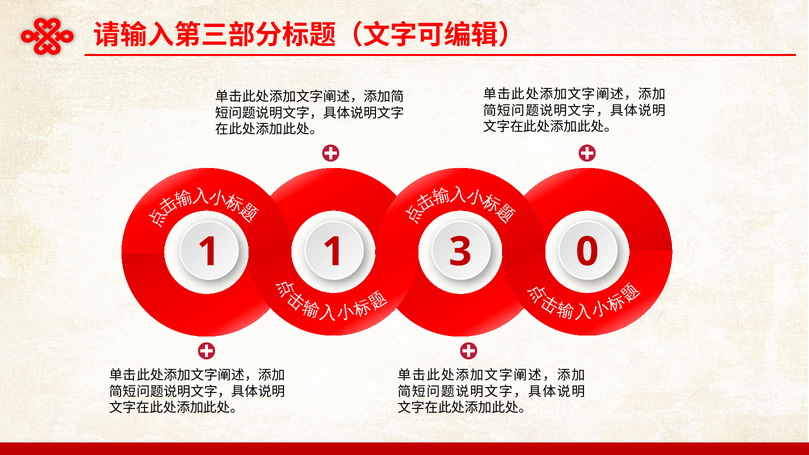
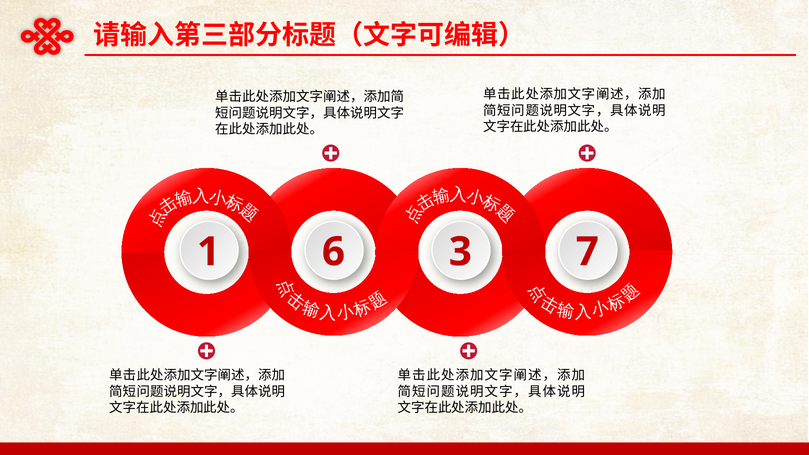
1 1: 1 -> 6 (333, 252)
0: 0 -> 7 (587, 252)
